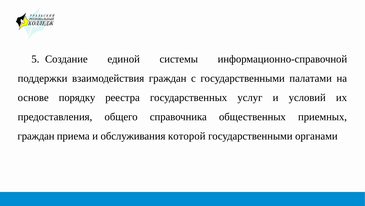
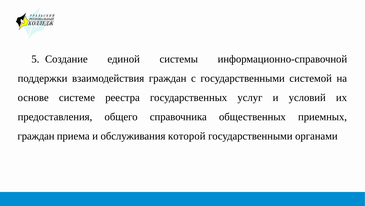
палатами: палатами -> системой (311, 78)
порядку: порядку -> системе (77, 97)
